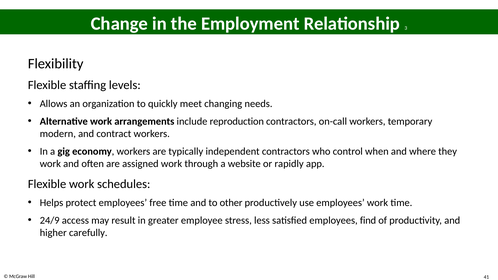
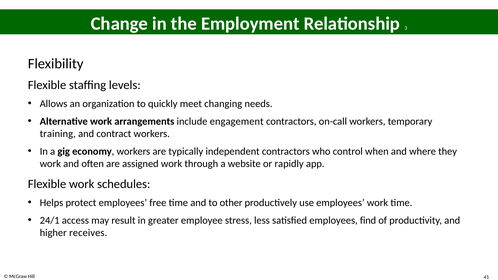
reproduction: reproduction -> engagement (237, 121)
modern: modern -> training (58, 134)
24/9: 24/9 -> 24/1 (50, 220)
carefully: carefully -> receives (88, 233)
